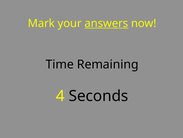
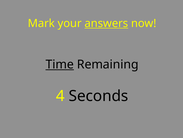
Time underline: none -> present (60, 64)
